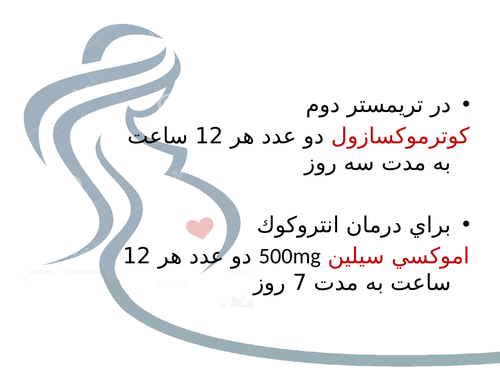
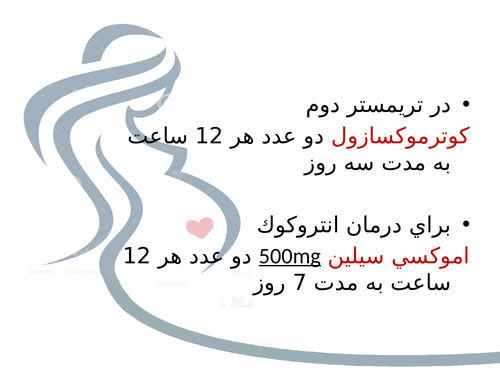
500mg underline: none -> present (290, 256)
